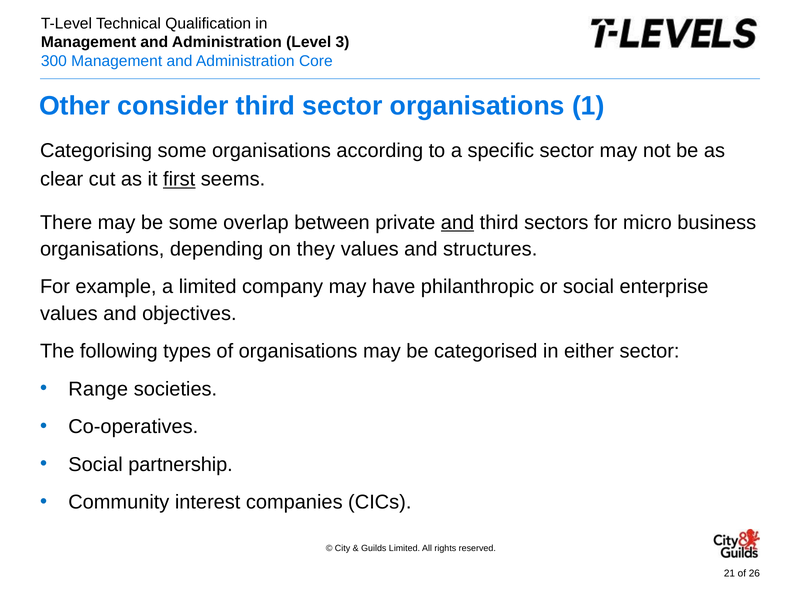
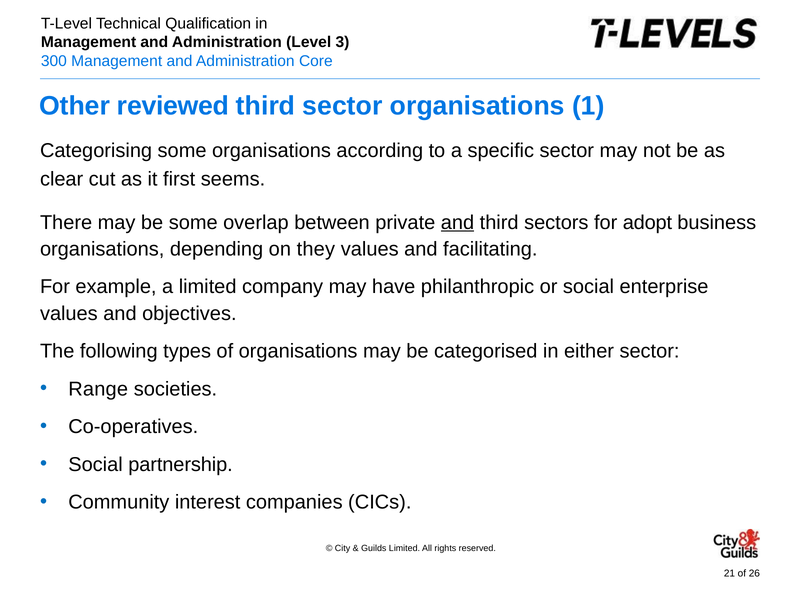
consider: consider -> reviewed (173, 106)
first underline: present -> none (179, 179)
micro: micro -> adopt (647, 223)
structures: structures -> facilitating (490, 249)
